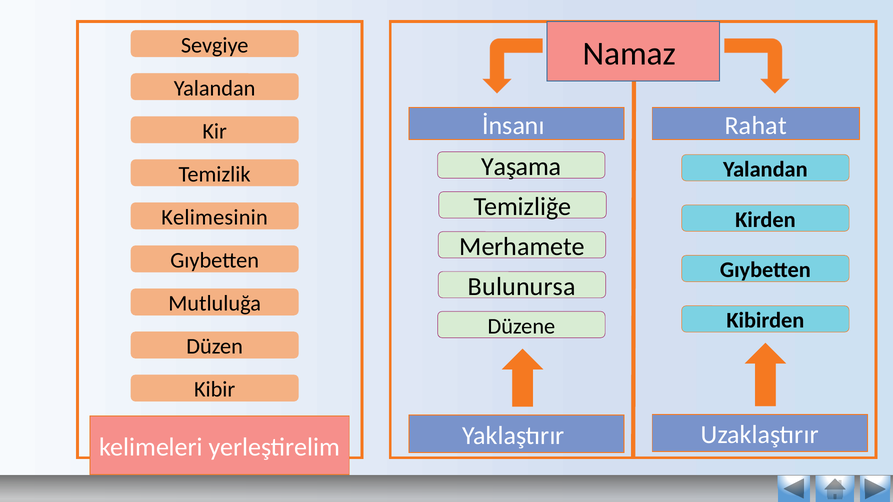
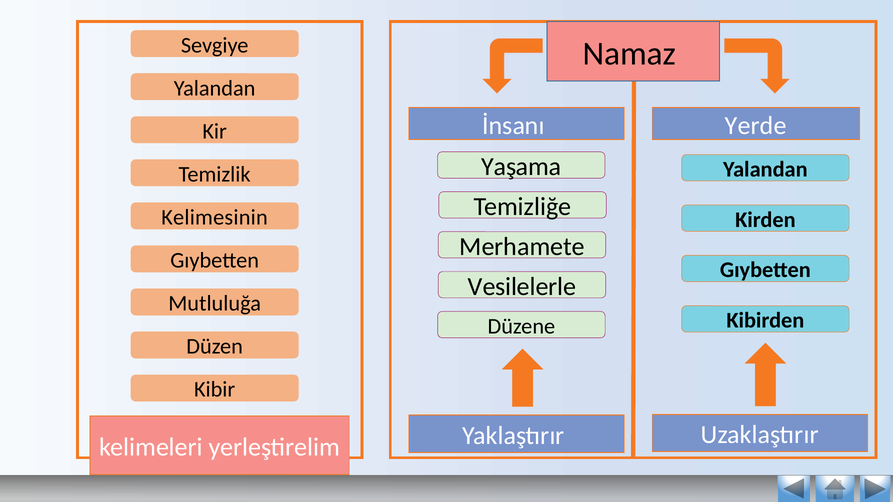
Rahat: Rahat -> Yerde (756, 126)
Bulunursa: Bulunursa -> Vesilelerle (522, 287)
